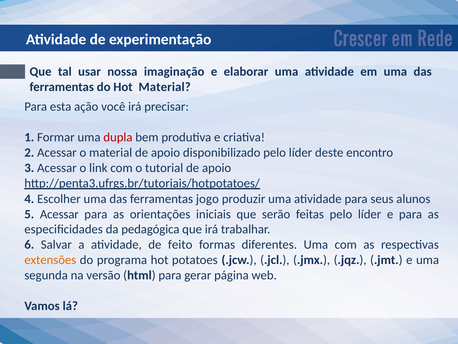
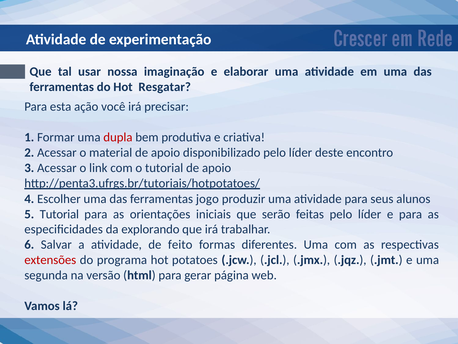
Hot Material: Material -> Resgatar (165, 87)
5 Acessar: Acessar -> Tutorial (59, 214)
pedagógica: pedagógica -> explorando (150, 229)
extensões colour: orange -> red (50, 260)
